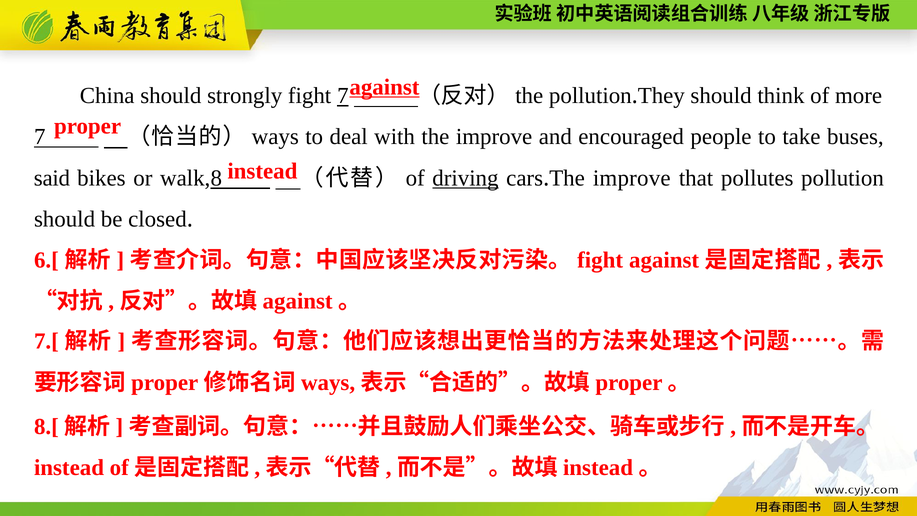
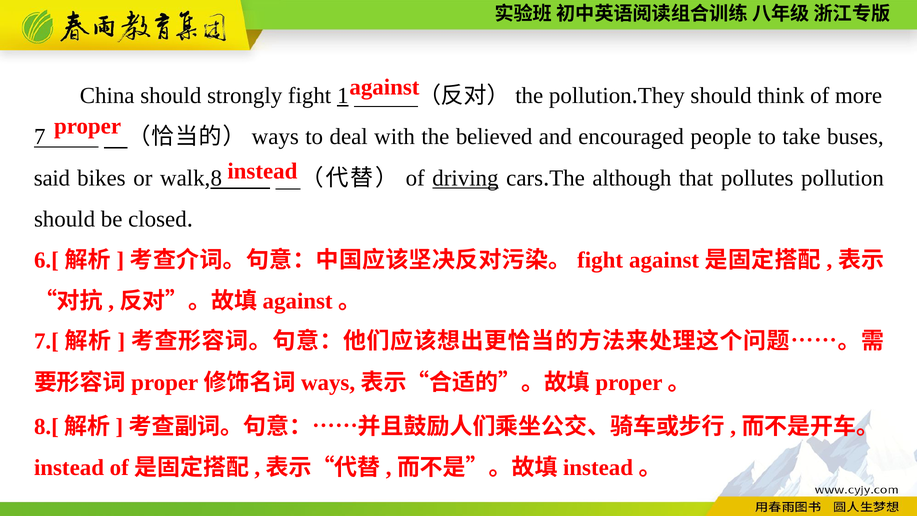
against underline: present -> none (384, 87)
fight 7: 7 -> 1 (343, 95)
with the improve: improve -> believed (494, 137)
improve: improve -> although (632, 178)
